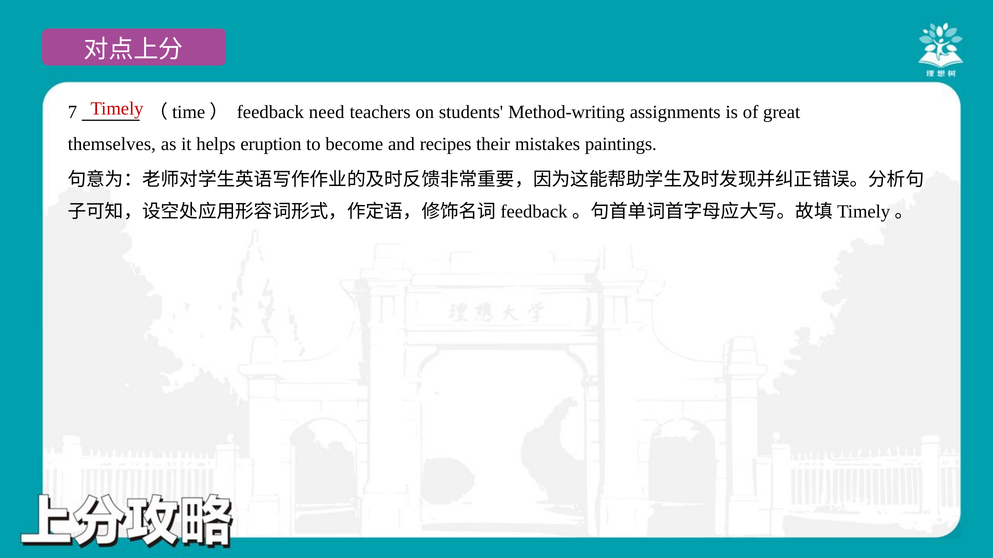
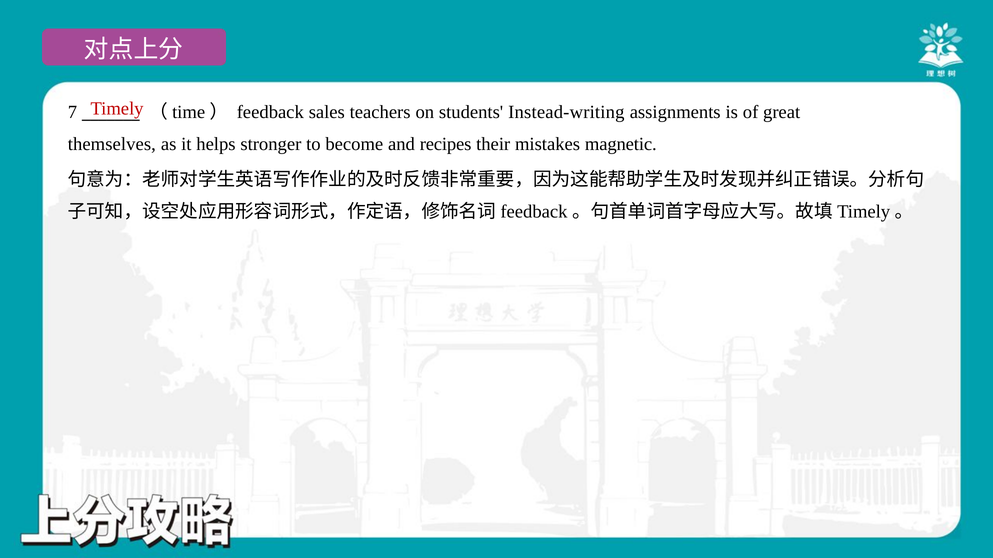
need: need -> sales (327, 112)
Method-writing: Method-writing -> Instead-writing (566, 112)
eruption: eruption -> stronger (271, 144)
paintings: paintings -> magnetic (621, 144)
